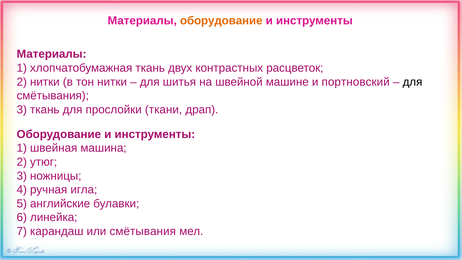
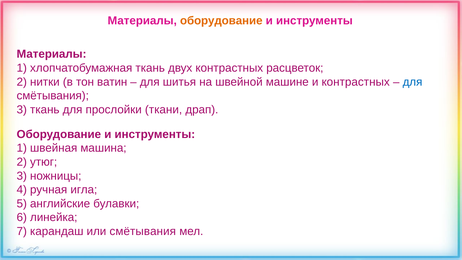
тон нитки: нитки -> ватин (112, 82)
и портновский: портновский -> контрастных (356, 82)
для colour: black -> blue (413, 82)
